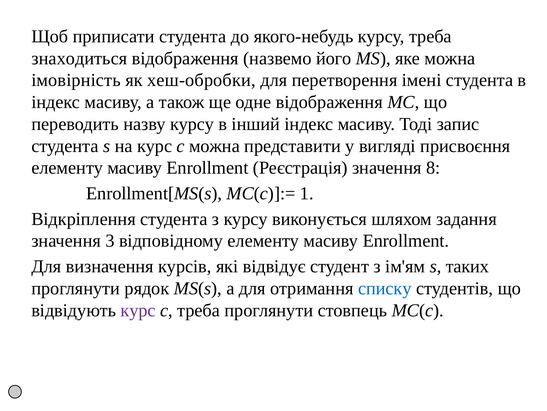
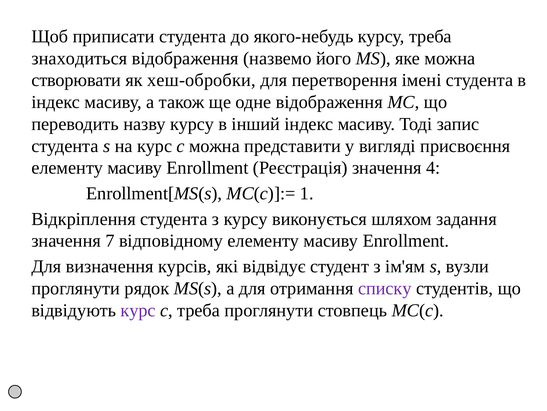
імовірність: імовірність -> створювати (76, 80)
8: 8 -> 4 (433, 168)
3: 3 -> 7 (110, 241)
таких: таких -> вузли (467, 266)
списку colour: blue -> purple (385, 288)
